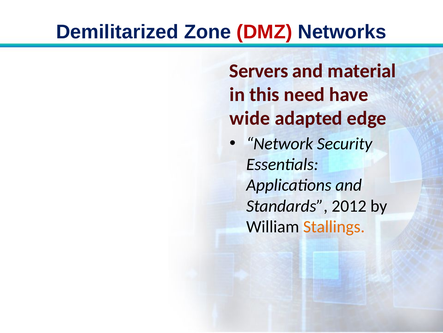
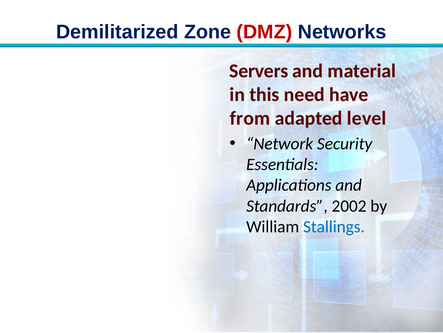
wide: wide -> from (250, 118)
edge: edge -> level (367, 118)
2012: 2012 -> 2002 (349, 206)
Stallings colour: orange -> blue (334, 226)
